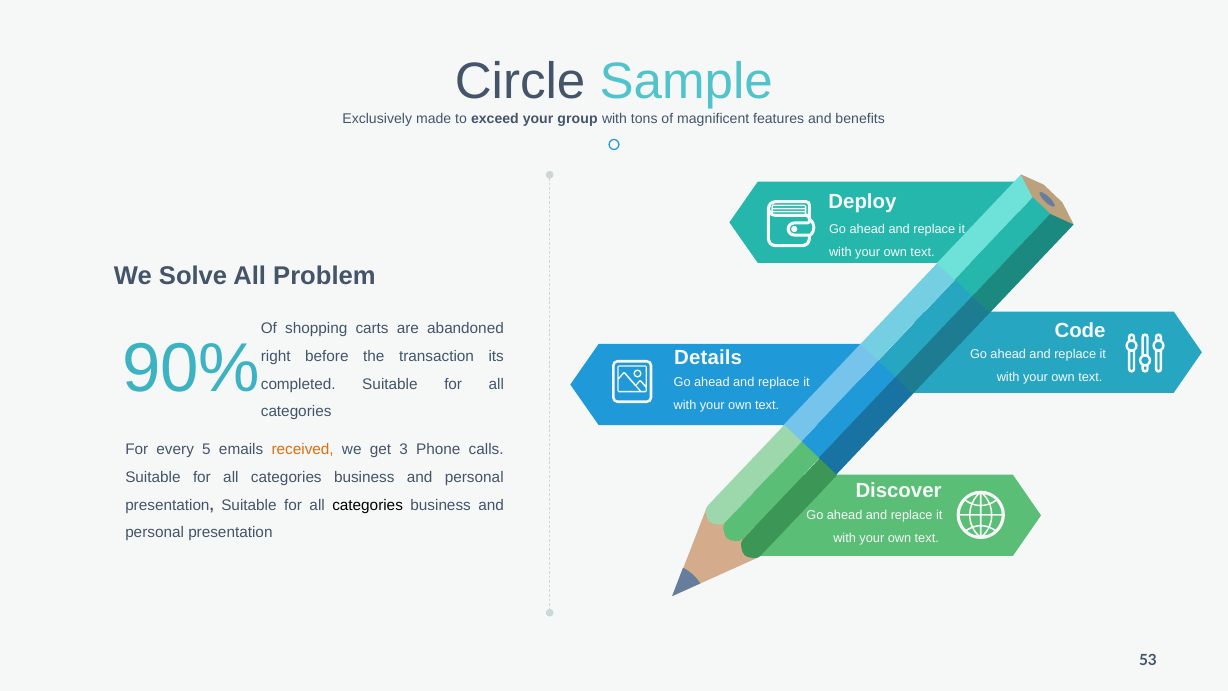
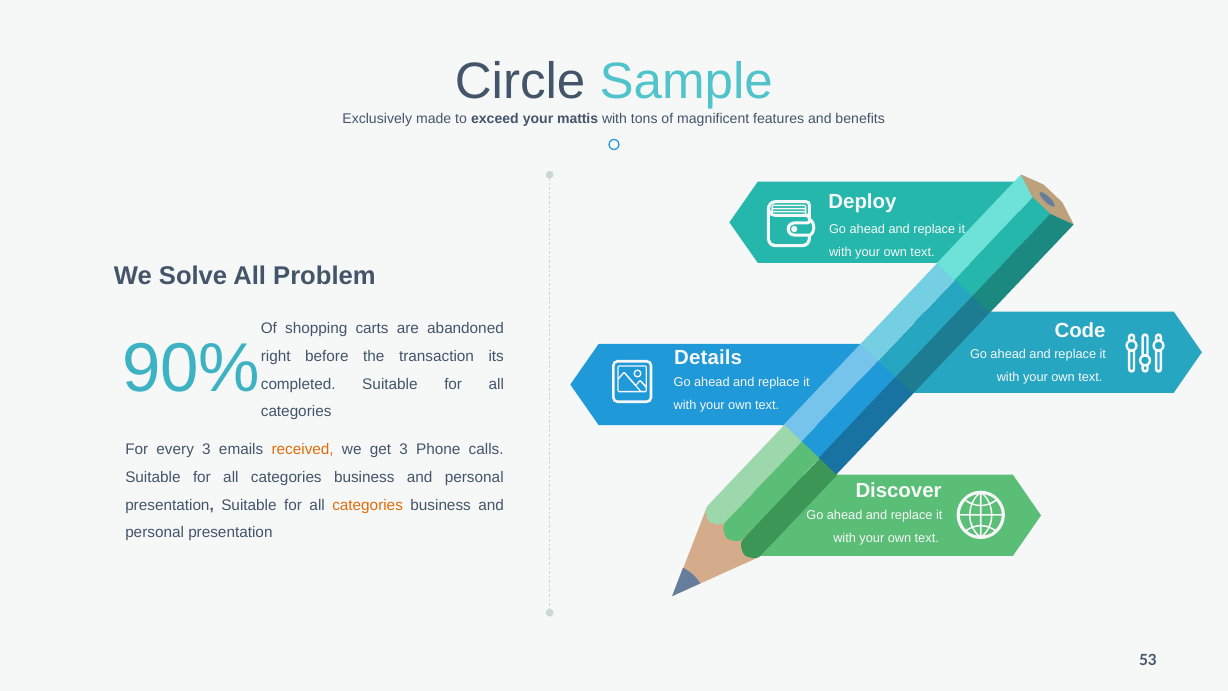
group: group -> mattis (578, 118)
every 5: 5 -> 3 (206, 450)
categories colour: black -> orange (368, 505)
